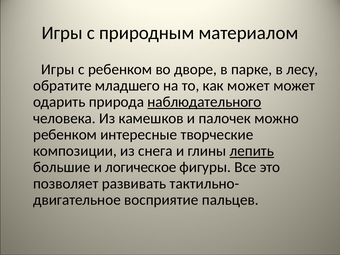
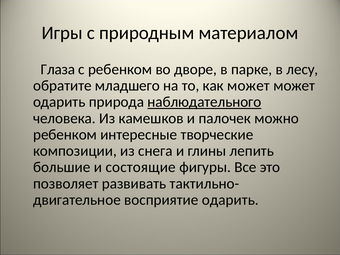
Игры: Игры -> Глаза (58, 69)
лепить underline: present -> none (252, 151)
логическое: логическое -> состоящие (141, 167)
восприятие пальцев: пальцев -> одарить (230, 200)
